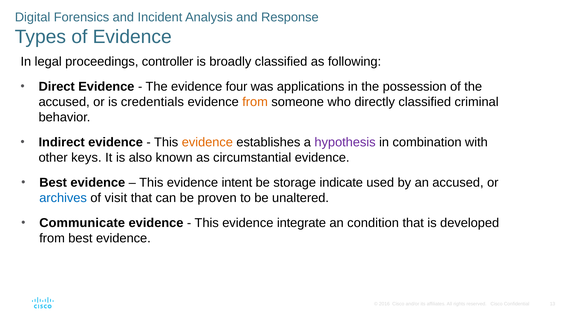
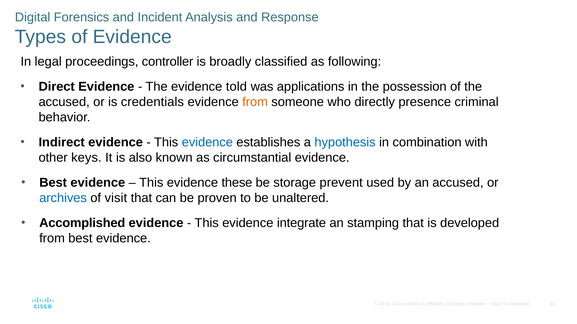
four: four -> told (236, 87)
directly classified: classified -> presence (425, 102)
evidence colour: orange -> blue (207, 143)
hypothesis colour: purple -> blue (345, 143)
intent: intent -> these (237, 183)
indicate: indicate -> prevent (341, 183)
Communicate: Communicate -> Accomplished (82, 223)
condition: condition -> stamping (373, 223)
